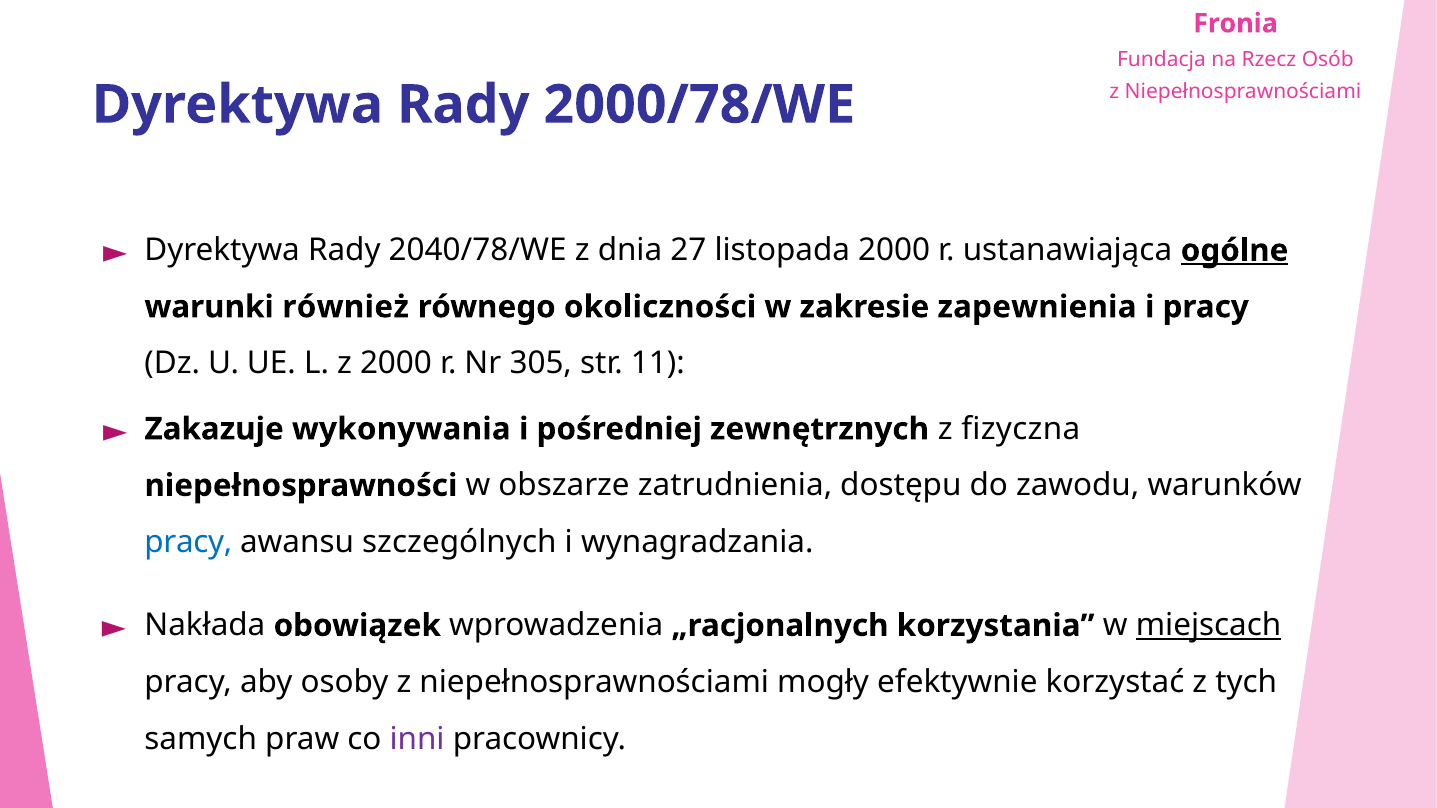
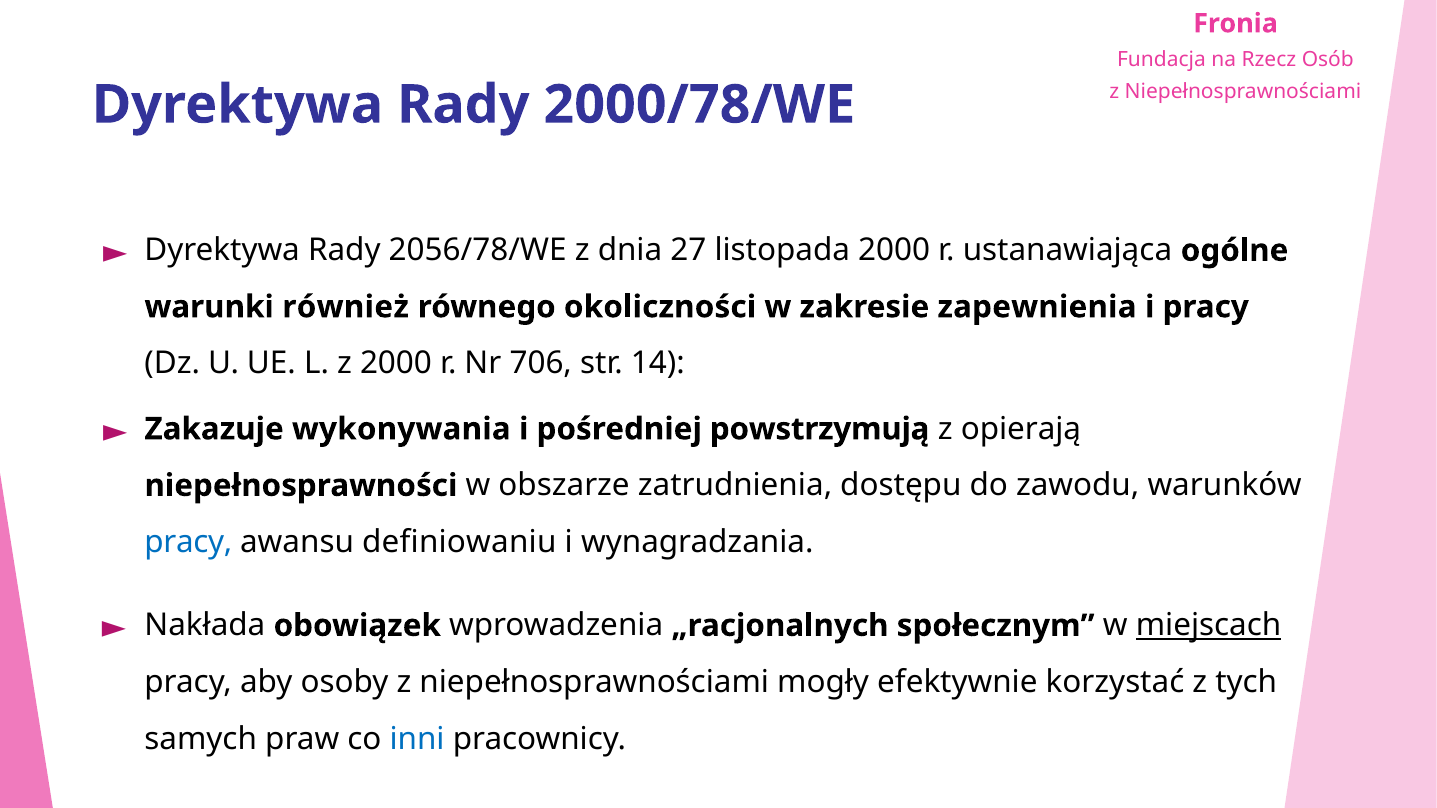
2040/78/WE: 2040/78/WE -> 2056/78/WE (478, 251)
ogólne underline: present -> none (1235, 251)
305: 305 -> 706 (541, 364)
11: 11 -> 14 (658, 364)
zewnętrznych: zewnętrznych -> powstrzymują (820, 429)
fizyczna: fizyczna -> opierają (1021, 429)
szczególnych: szczególnych -> definiowaniu (459, 542)
korzystania: korzystania -> społecznym (996, 626)
inni colour: purple -> blue (417, 739)
